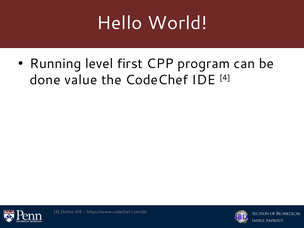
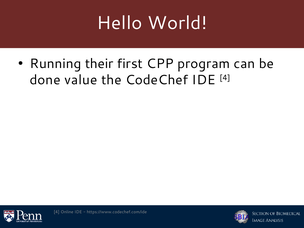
level: level -> their (99, 64)
